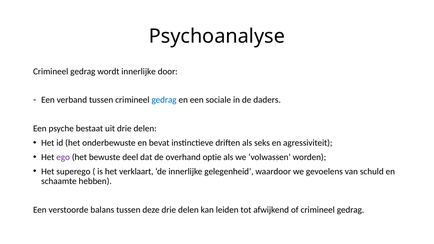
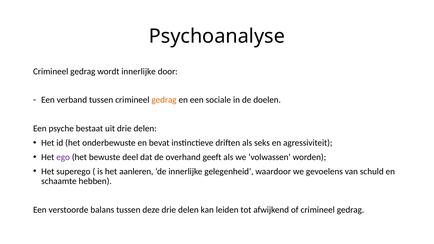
gedrag colour: blue -> orange (164, 100)
daders: daders -> doelen (267, 100)
optie: optie -> geeft (212, 157)
verklaart: verklaart -> aanleren (136, 171)
